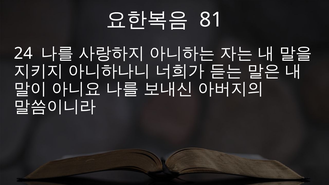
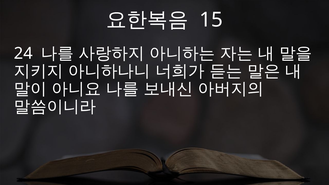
81: 81 -> 15 (211, 20)
